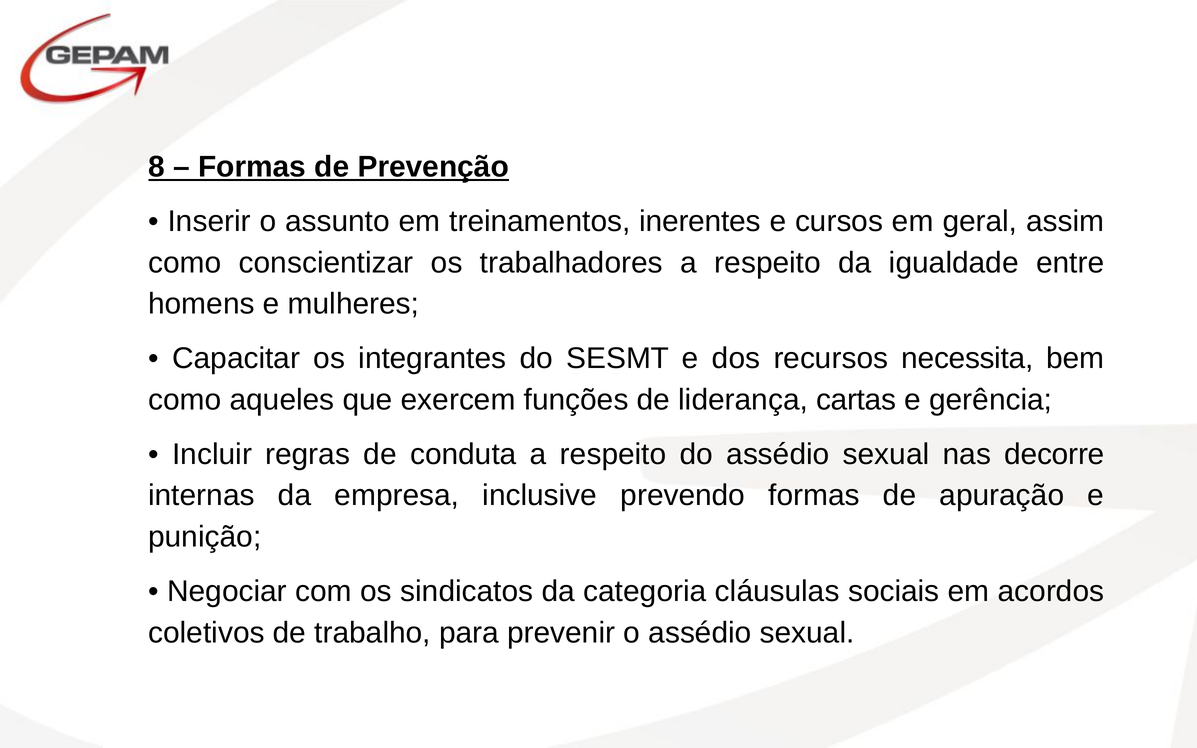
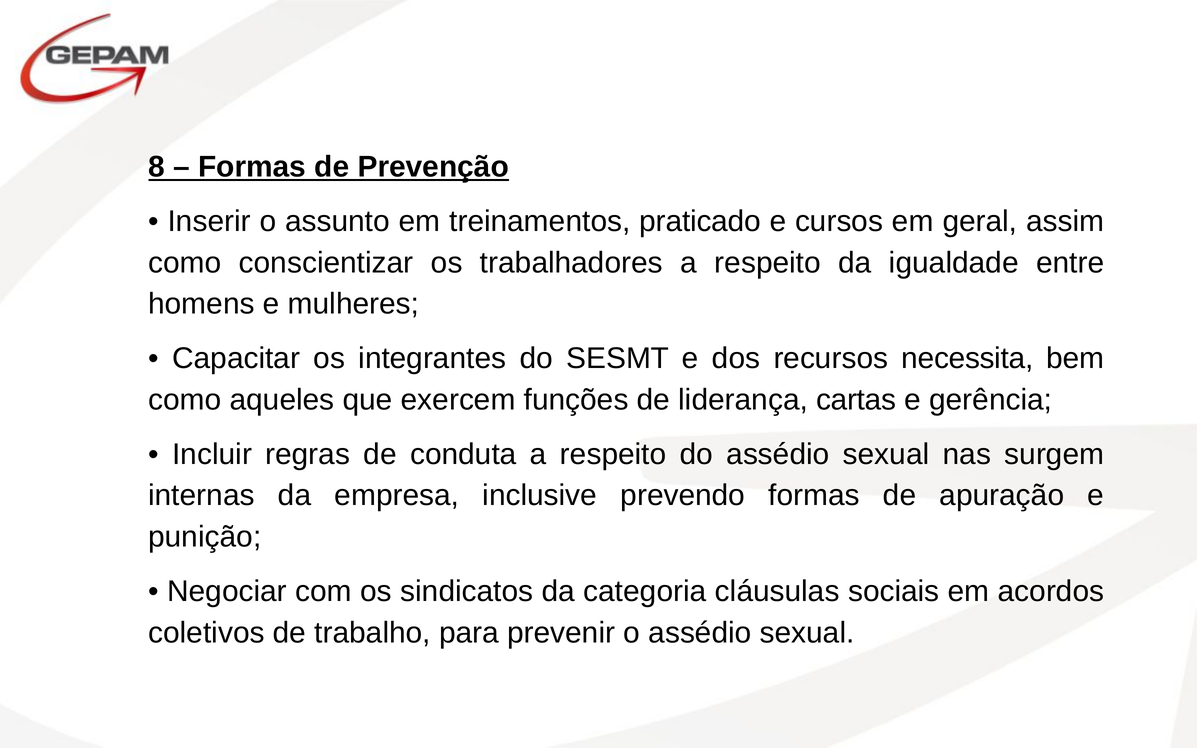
inerentes: inerentes -> praticado (700, 221)
decorre: decorre -> surgem (1054, 454)
